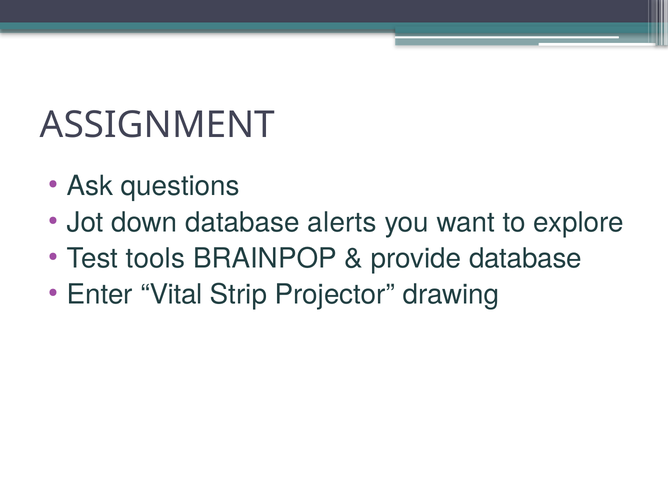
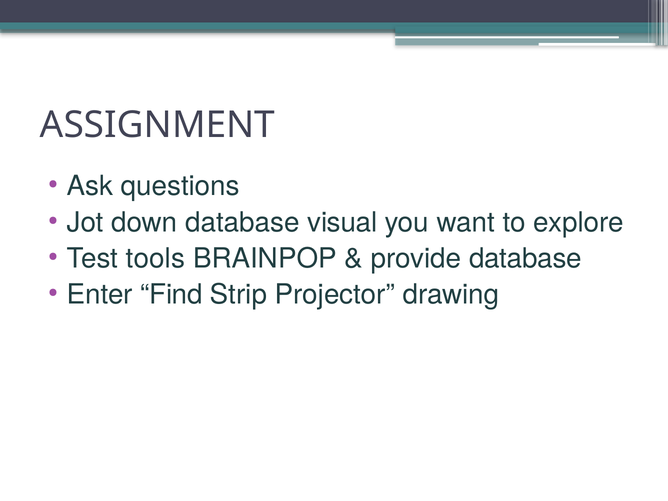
alerts: alerts -> visual (342, 222)
Vital: Vital -> Find (172, 295)
